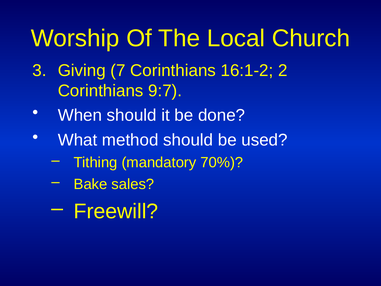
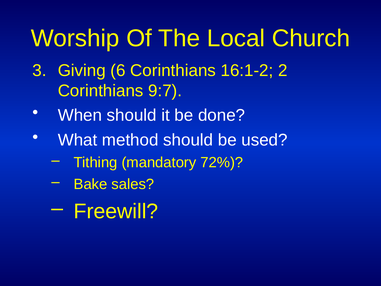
7: 7 -> 6 (118, 70)
70%: 70% -> 72% (222, 162)
